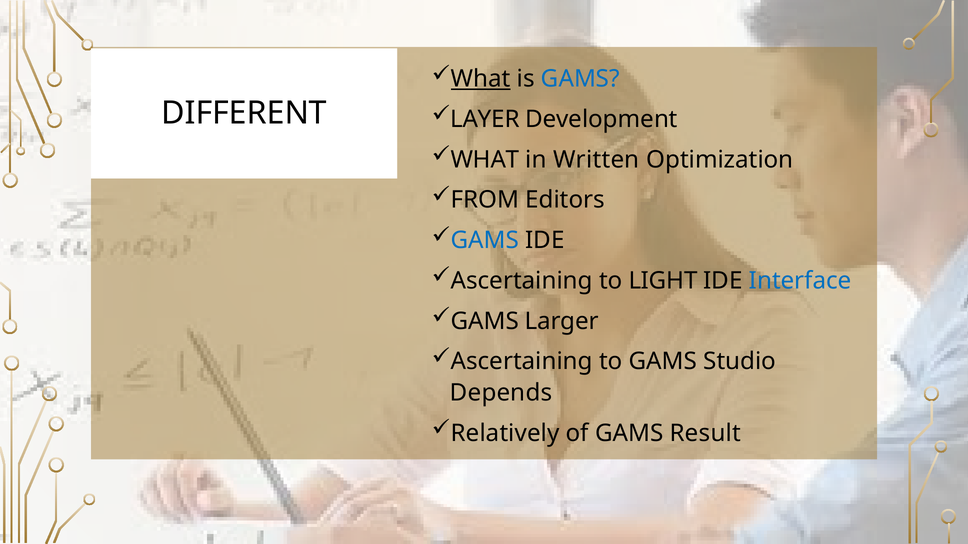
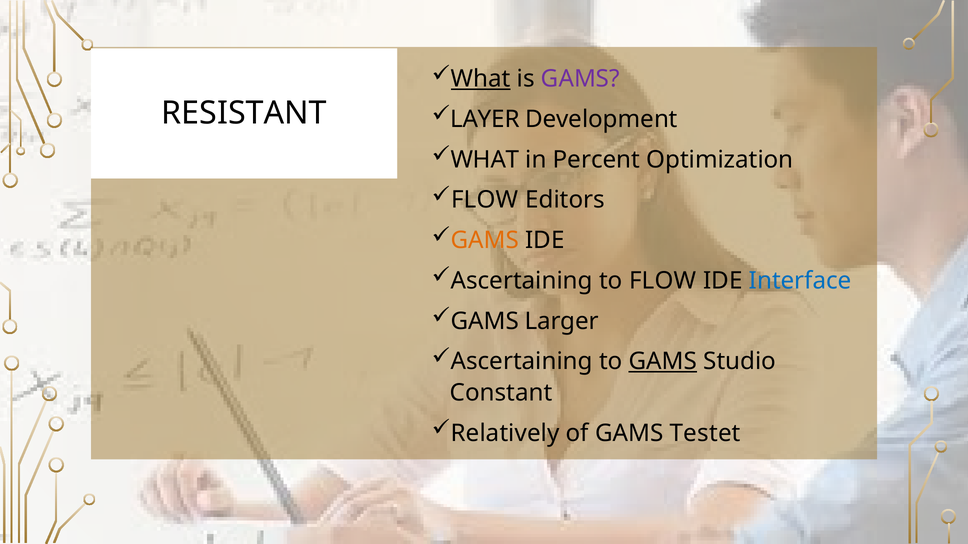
GAMS colour: blue -> purple (580, 79)
DIFFERENT: DIFFERENT -> RESISTANT (244, 113)
Written: Written -> Percent (596, 160)
FROM: FROM -> FLOW (485, 200)
GAMS colour: blue -> orange (485, 241)
to LIGHT: LIGHT -> FLOW (663, 281)
GAMS underline: none -> present (663, 362)
Depends: Depends -> Constant (501, 393)
Result: Result -> Testet (705, 434)
